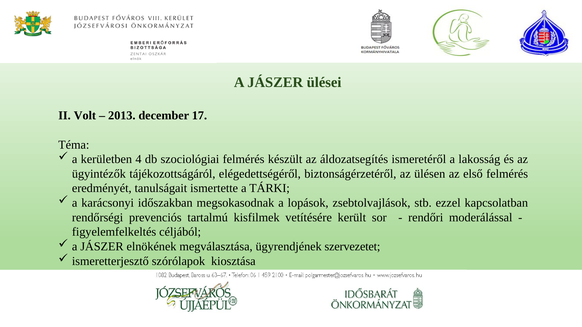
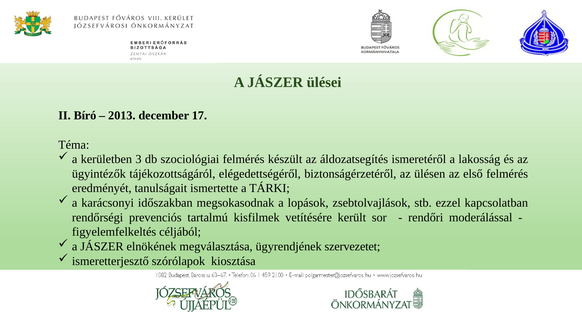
Volt: Volt -> Bíró (85, 116)
4: 4 -> 3 (138, 159)
